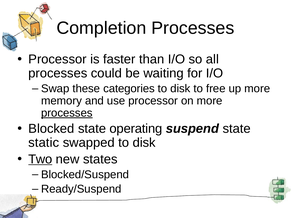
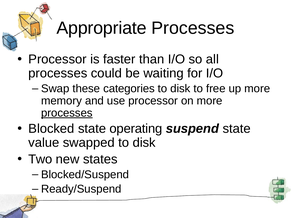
Completion: Completion -> Appropriate (101, 28)
static: static -> value (44, 143)
Two underline: present -> none (40, 159)
